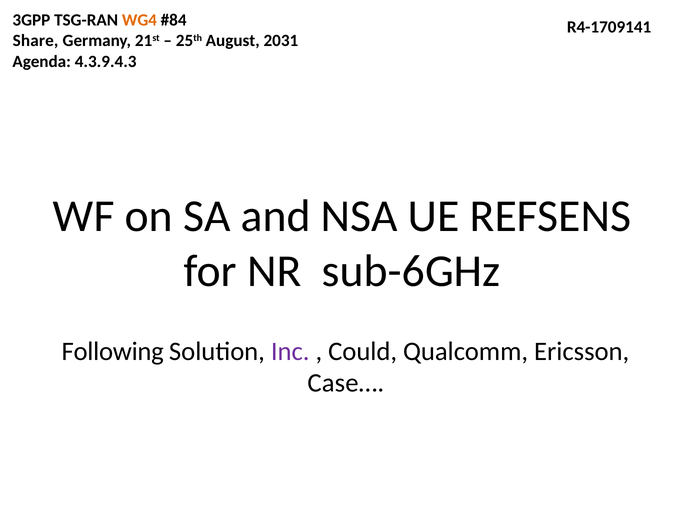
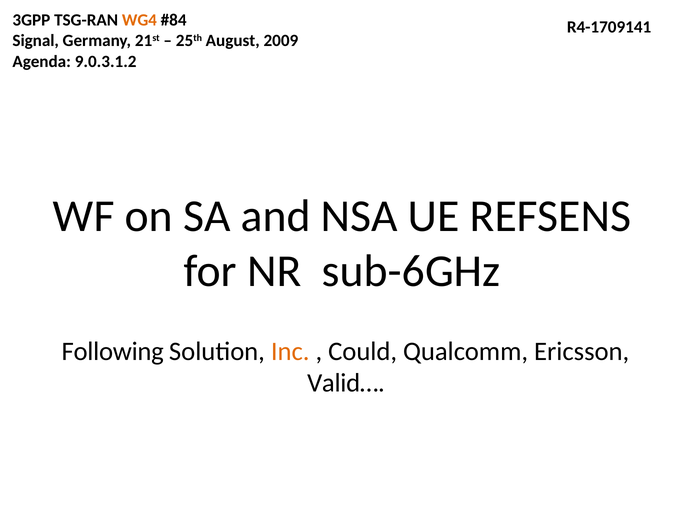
Share: Share -> Signal (36, 41)
2031: 2031 -> 2009 (281, 41)
4.3.9.4.3: 4.3.9.4.3 -> 9.0.3.1.2 (106, 61)
Inc colour: purple -> orange (290, 352)
Case…: Case… -> Valid… (346, 384)
